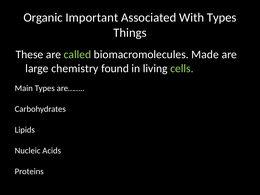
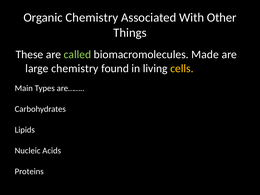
Organic Important: Important -> Chemistry (92, 18)
With Types: Types -> Other (222, 18)
cells colour: light green -> yellow (182, 68)
